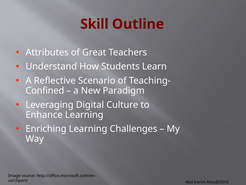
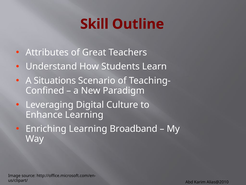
Reflective: Reflective -> Situations (55, 80)
Challenges: Challenges -> Broadband (134, 129)
